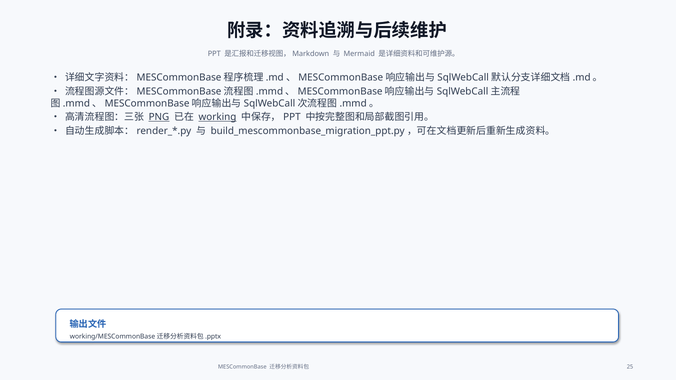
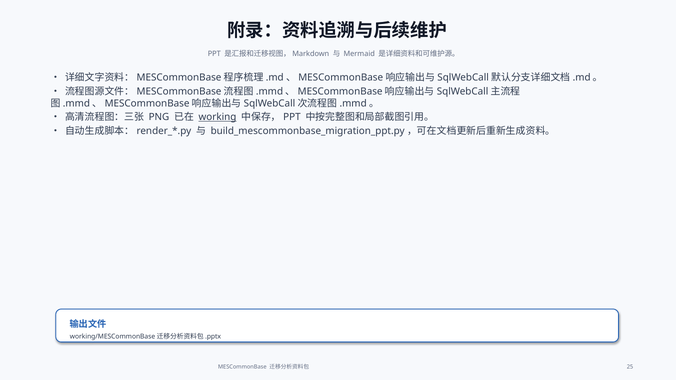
PNG underline: present -> none (159, 117)
